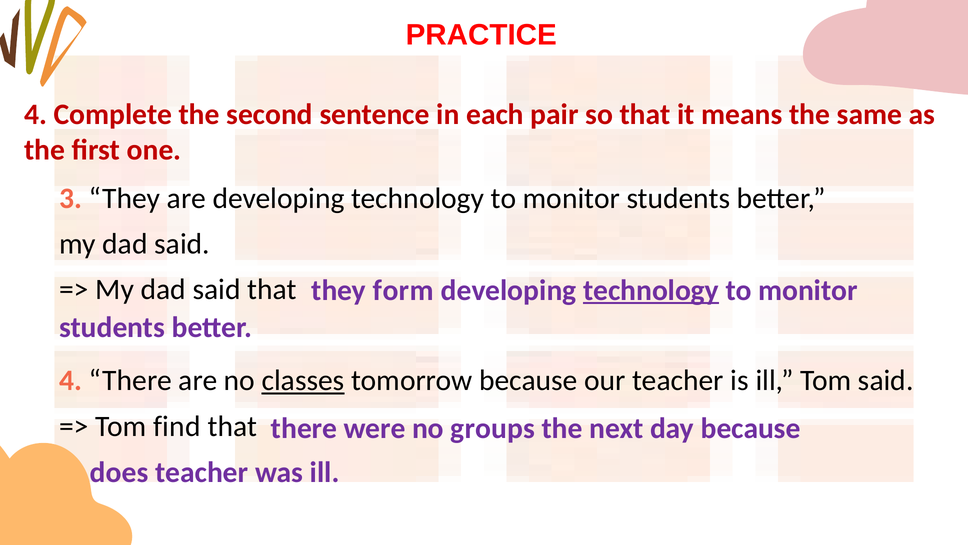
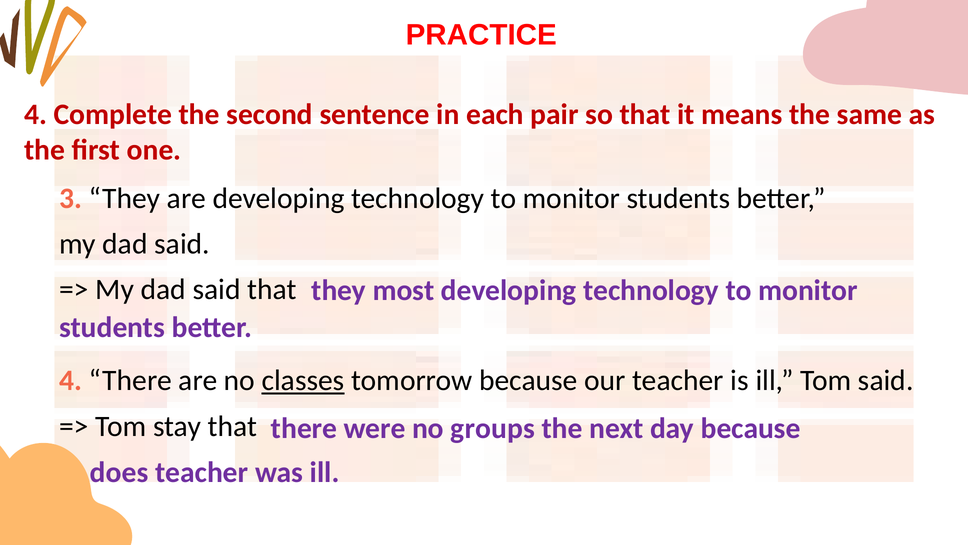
form: form -> most (403, 290)
technology underline: present -> none (651, 290)
find: find -> stay (177, 426)
